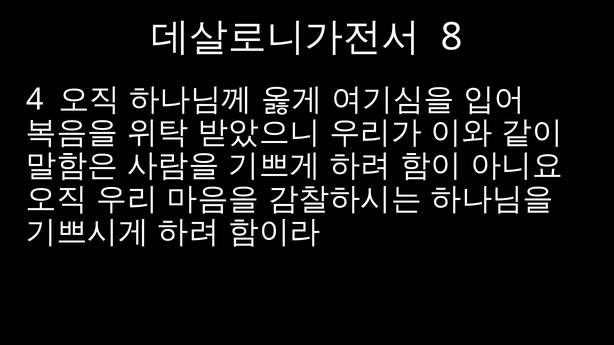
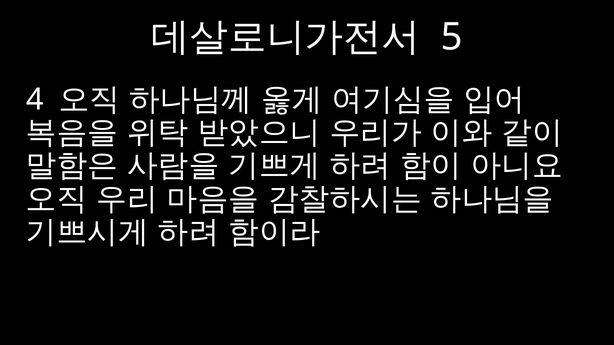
8: 8 -> 5 (452, 37)
